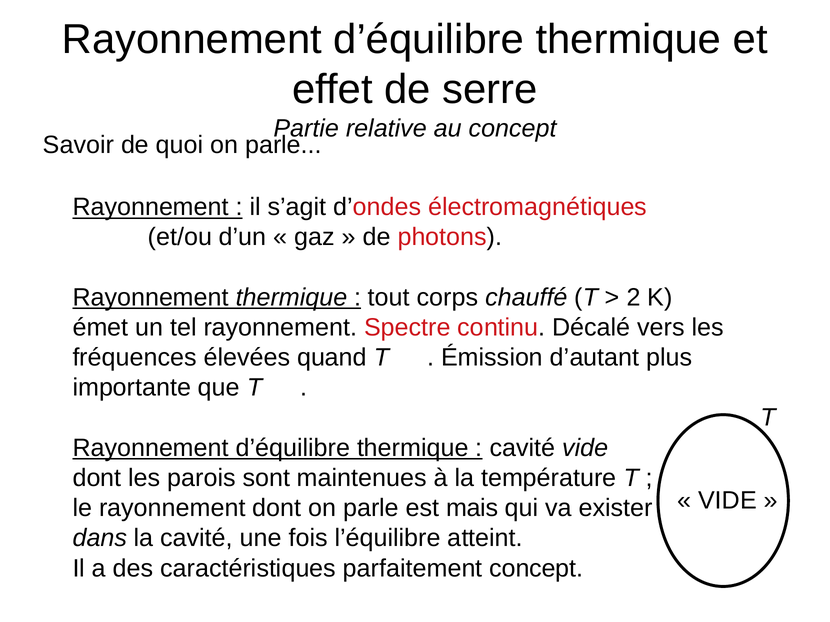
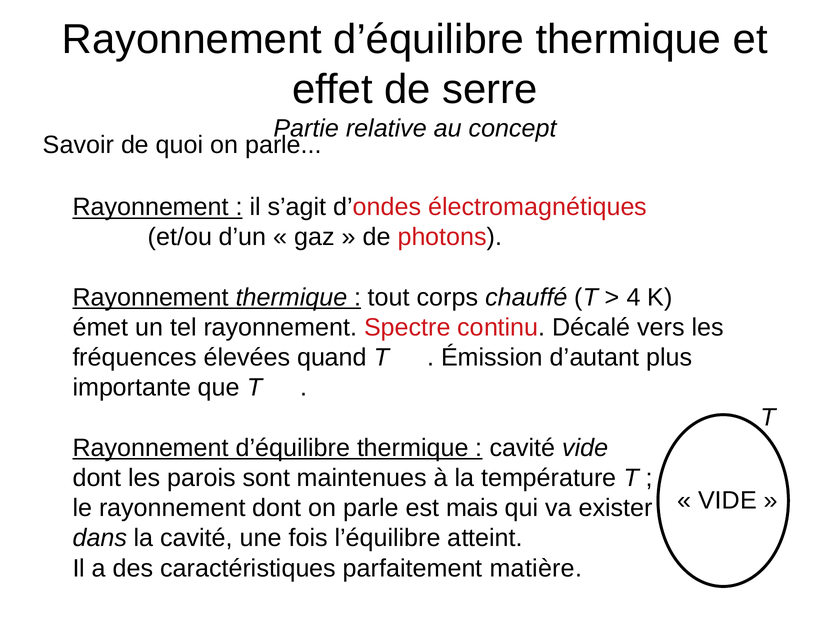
2: 2 -> 4 (634, 298)
parfaitement concept: concept -> matière (536, 569)
